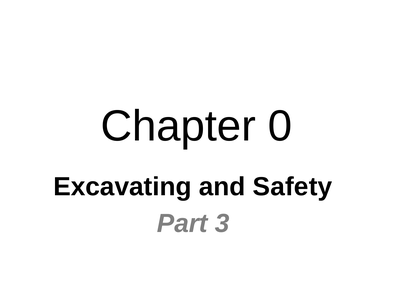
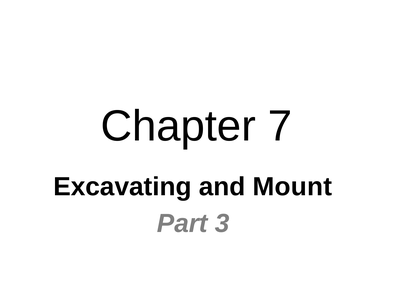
0: 0 -> 7 (280, 126)
Safety: Safety -> Mount (292, 187)
